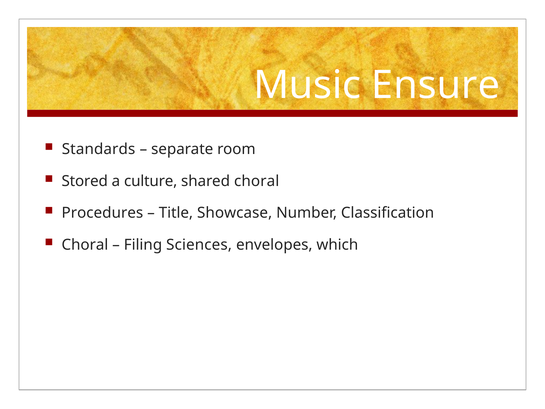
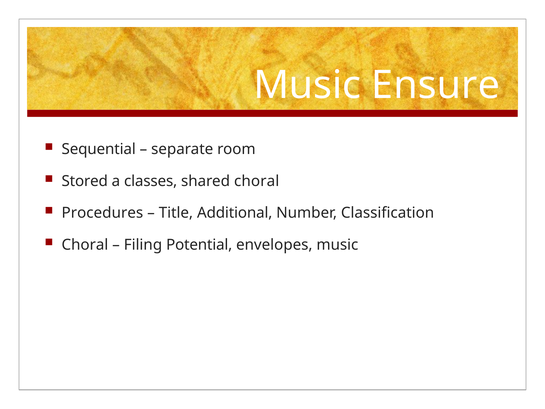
Standards: Standards -> Sequential (99, 149)
culture: culture -> classes (151, 181)
Showcase: Showcase -> Additional (235, 213)
Sciences: Sciences -> Potential (199, 245)
envelopes which: which -> music (337, 245)
